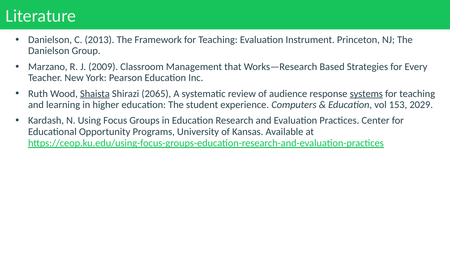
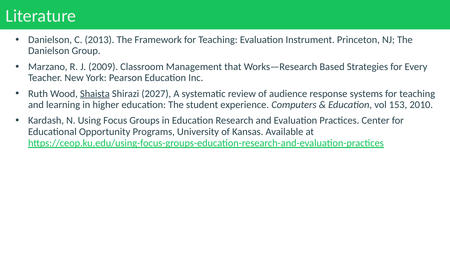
2065: 2065 -> 2027 (156, 94)
systems underline: present -> none (366, 94)
2029: 2029 -> 2010 (421, 105)
